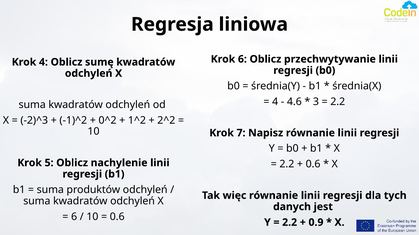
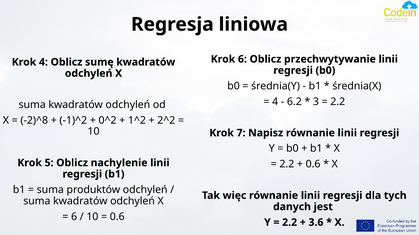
4.6: 4.6 -> 6.2 (294, 102)
-2)^3: -2)^3 -> -2)^8 (34, 121)
0.9: 0.9 -> 3.6 (316, 223)
